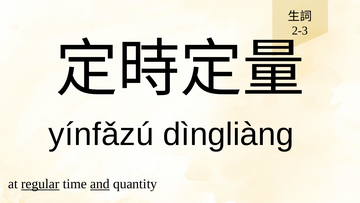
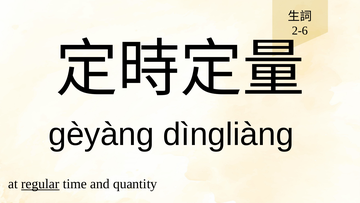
2-3: 2-3 -> 2-6 (300, 31)
yínfǎzú: yínfǎzú -> gèyàng (101, 134)
and underline: present -> none (100, 184)
